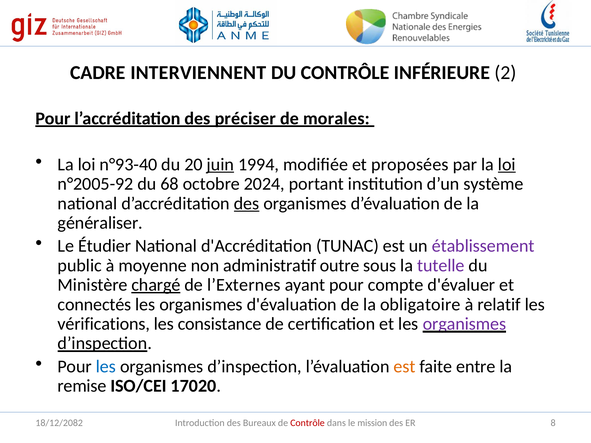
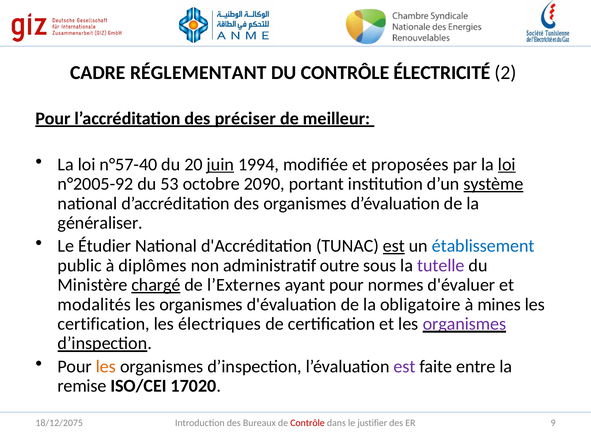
INTERVIENNENT: INTERVIENNENT -> RÉGLEMENTANT (198, 73)
INFÉRIEURE: INFÉRIEURE -> ÉLECTRICITÉ (442, 73)
morales: morales -> meilleur (336, 118)
n°93-40: n°93-40 -> n°57-40 (128, 165)
68: 68 -> 53 (170, 184)
2024: 2024 -> 2090 (264, 184)
système underline: none -> present (493, 184)
des underline: present -> none (247, 204)
est underline: none -> present (394, 246)
établissement colour: purple -> blue (483, 246)
moyenne: moyenne -> diplômes (153, 266)
compte: compte -> normes (396, 285)
connectés: connectés -> modalités (94, 305)
relatif: relatif -> mines (499, 305)
vérifications: vérifications -> certification (104, 324)
consistance: consistance -> électriques (220, 324)
les colour: blue -> orange (106, 367)
est colour: orange -> purple (404, 367)
mission: mission -> justifier (372, 423)
8: 8 -> 9 (553, 423)
18/12/2082: 18/12/2082 -> 18/12/2075 (59, 423)
